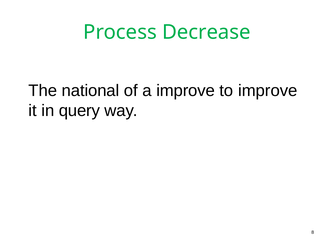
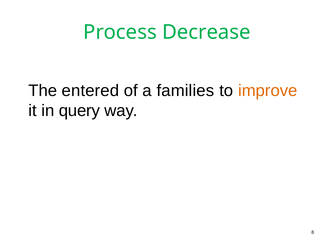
national: national -> entered (90, 91)
a improve: improve -> families (185, 91)
improve colour: black -> orange (268, 91)
